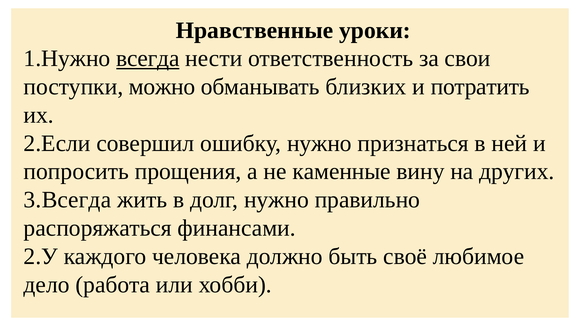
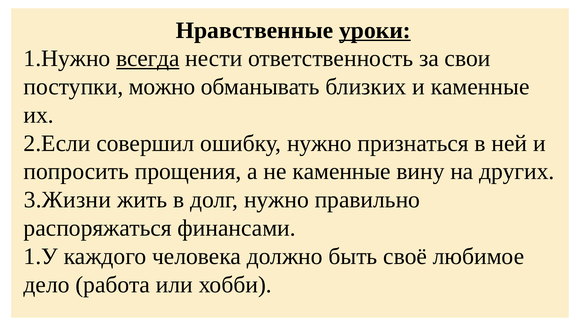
уроки underline: none -> present (375, 30)
и потратить: потратить -> каменные (480, 87)
3.Всегда: 3.Всегда -> 3.Жизни (67, 200)
2.У: 2.У -> 1.У (41, 257)
